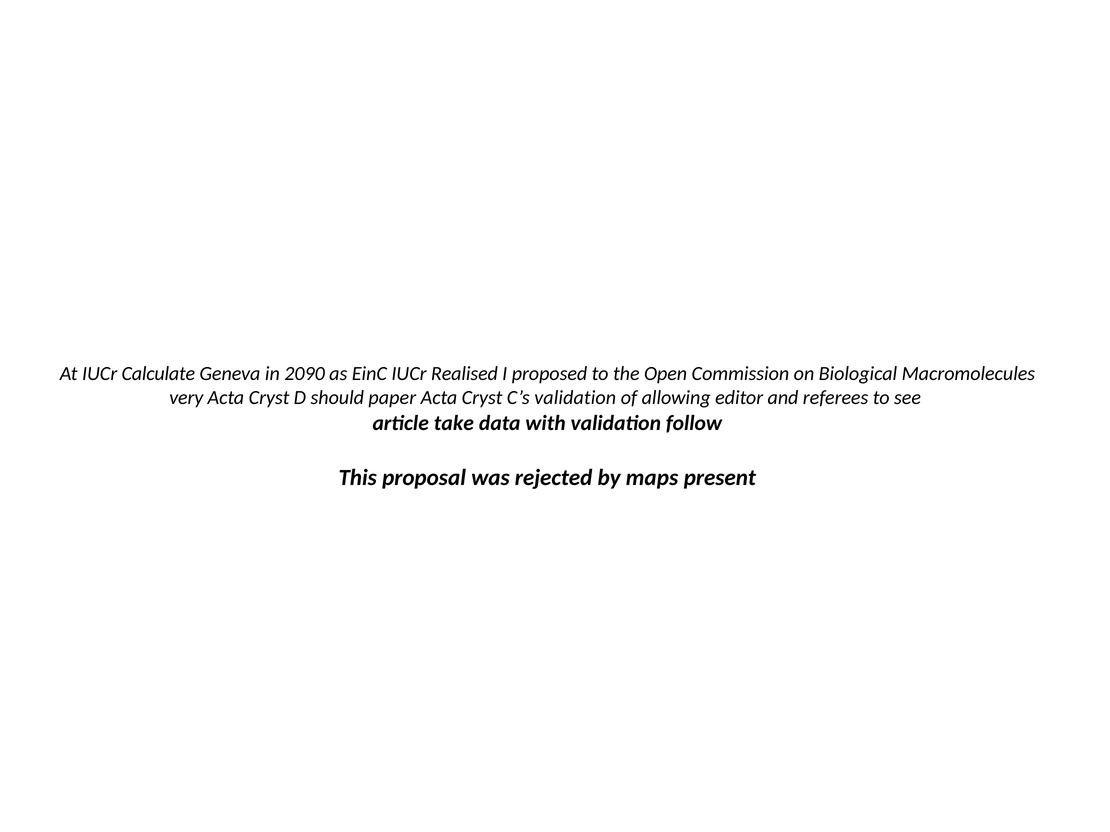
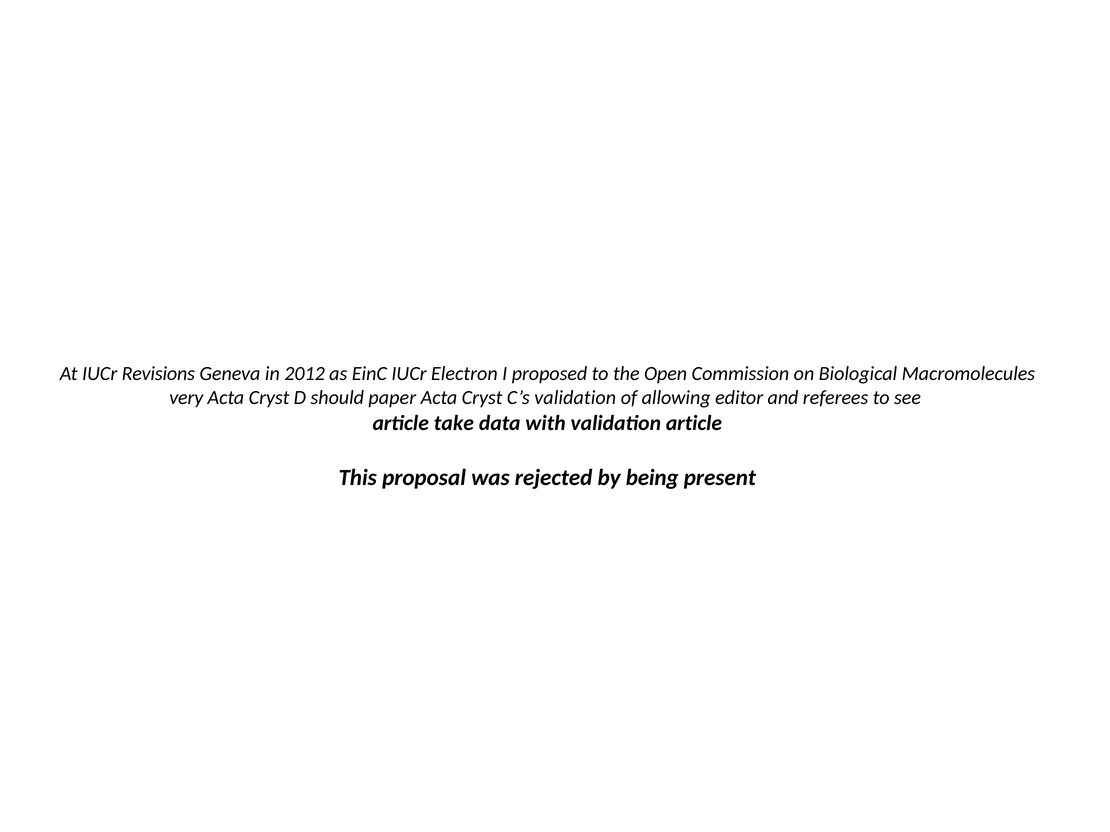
Calculate: Calculate -> Revisions (158, 374)
2090: 2090 -> 2012 (305, 374)
Realised: Realised -> Electron (464, 374)
validation follow: follow -> article (694, 423)
maps: maps -> being (652, 478)
